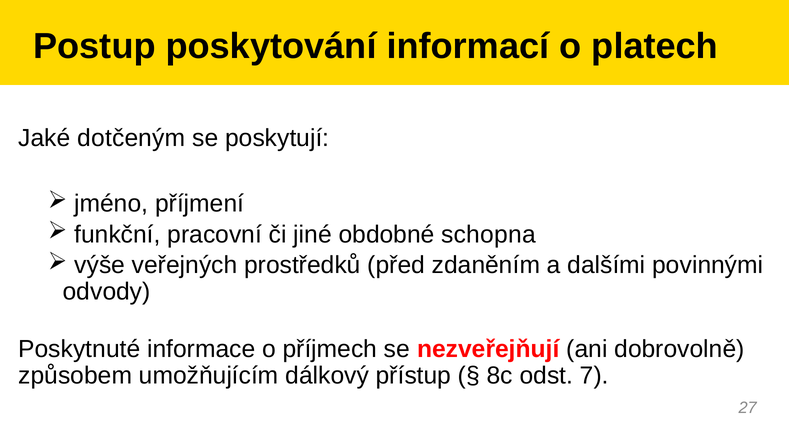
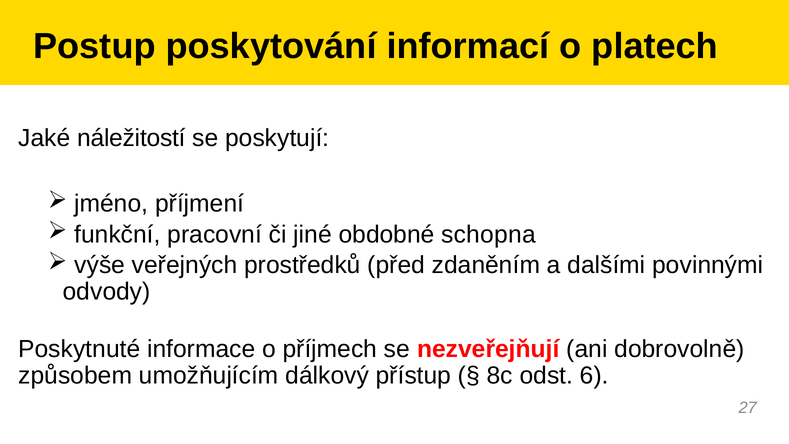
dotčeným: dotčeným -> náležitostí (131, 138)
7: 7 -> 6 (594, 376)
